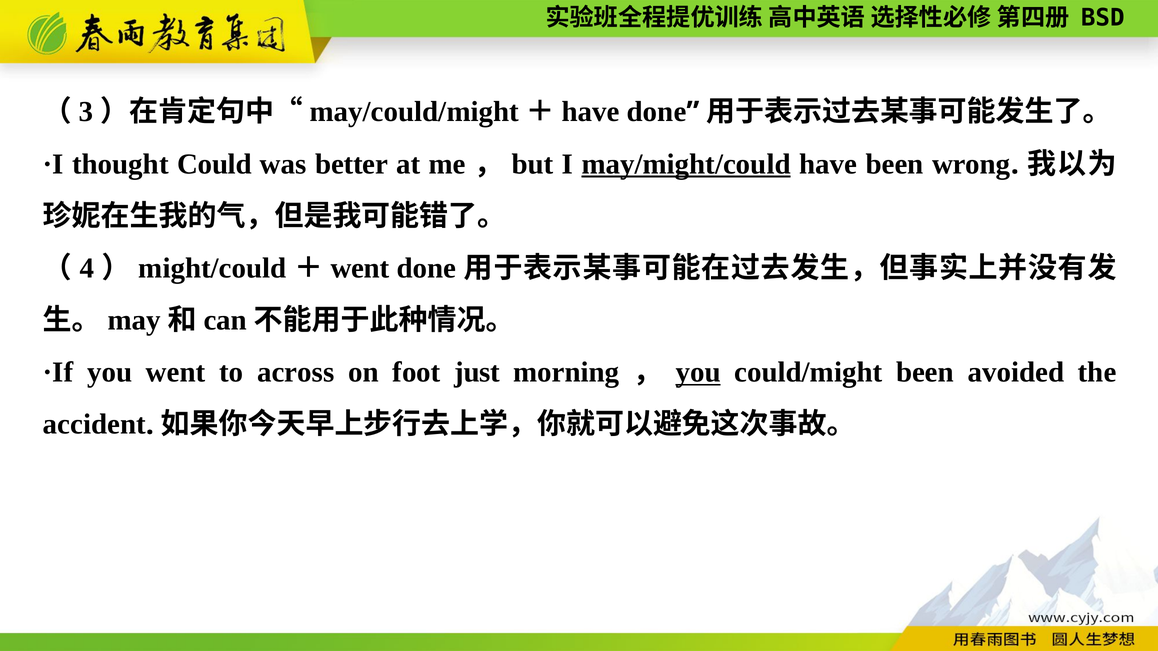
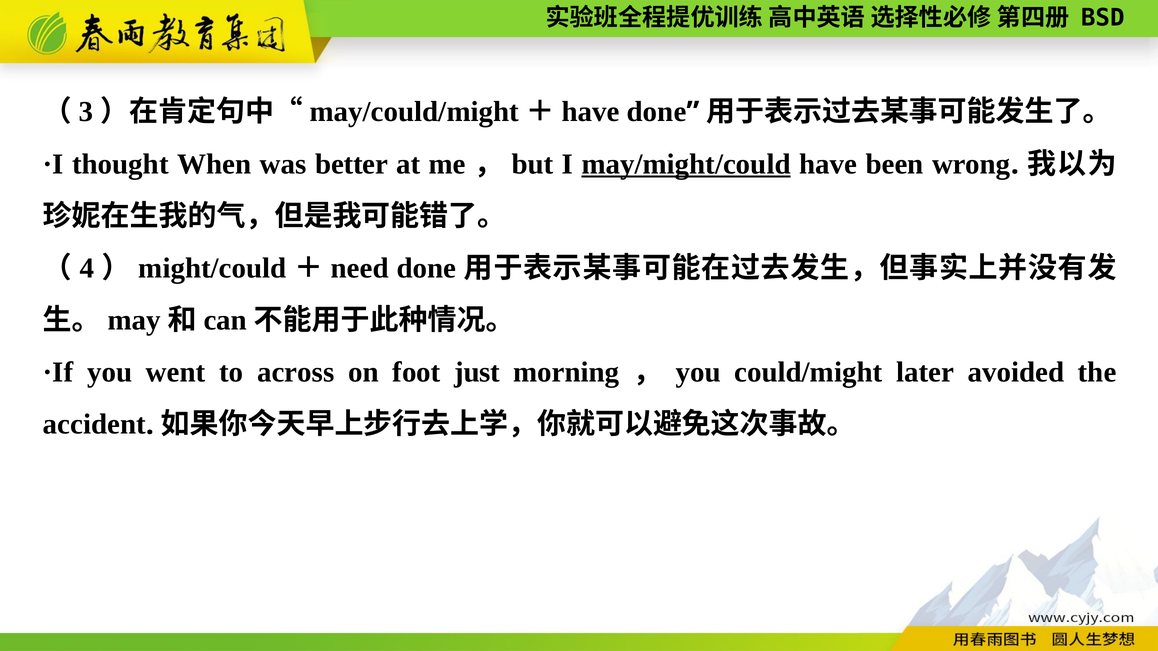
Could: Could -> When (214, 164)
went: went -> need (360, 268)
you underline: present -> none (698, 373)
could/might been: been -> later (925, 373)
